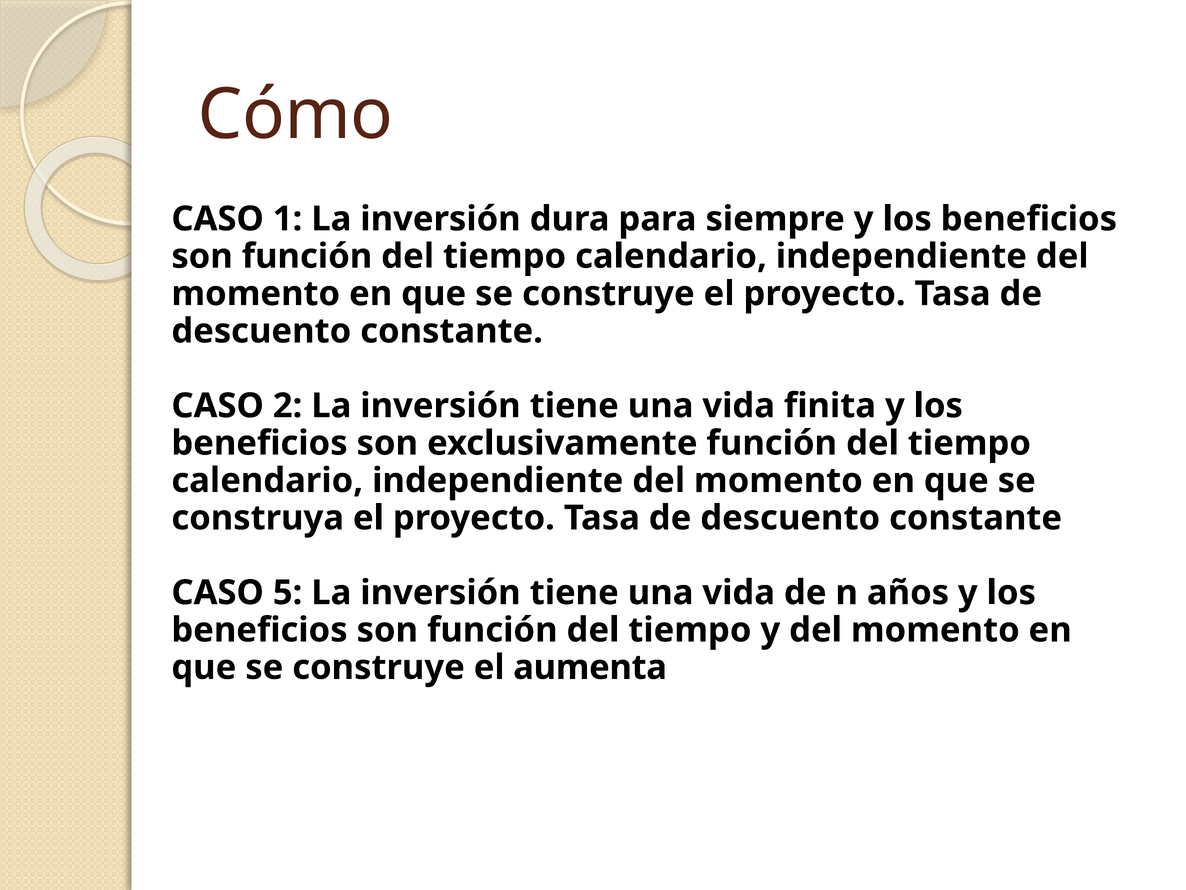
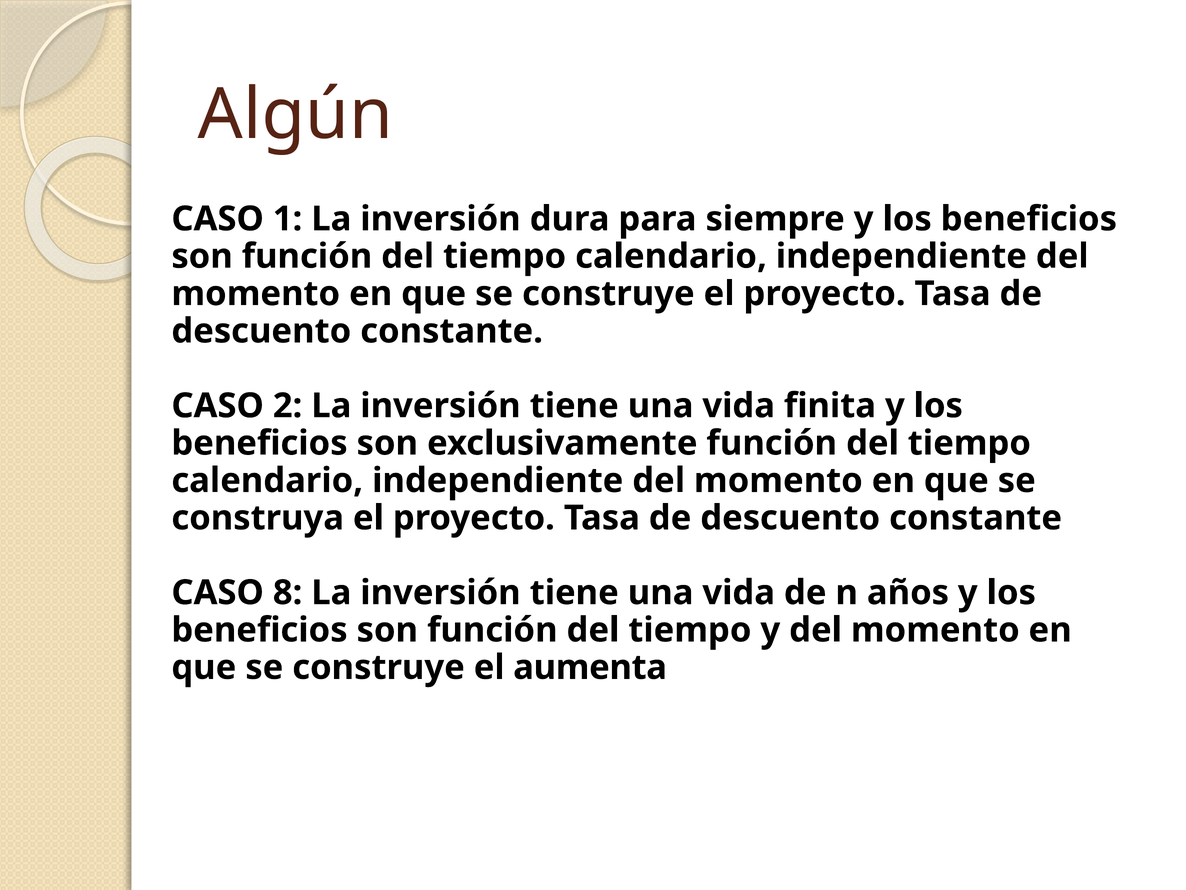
Cómo: Cómo -> Algún (295, 115)
5: 5 -> 8 (288, 592)
